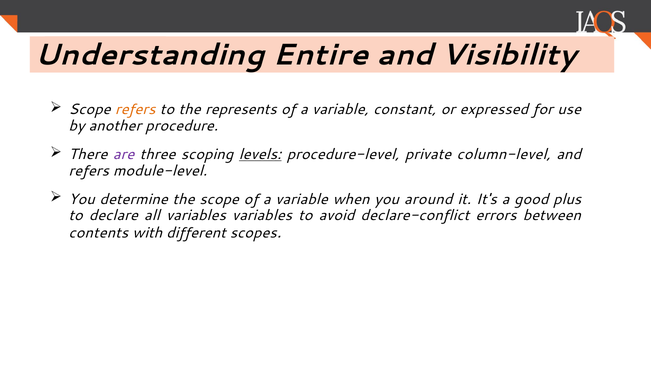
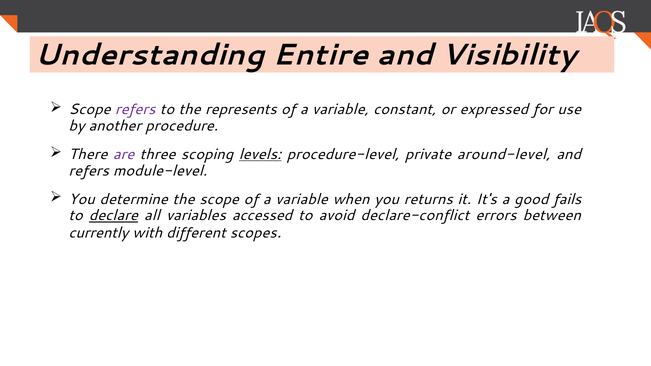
refers colour: orange -> purple (135, 109)
column-level: column-level -> around-level (504, 154)
around: around -> returns (428, 199)
plus: plus -> fails (567, 199)
declare underline: none -> present (113, 216)
variables variables: variables -> accessed (262, 216)
contents: contents -> currently (99, 233)
